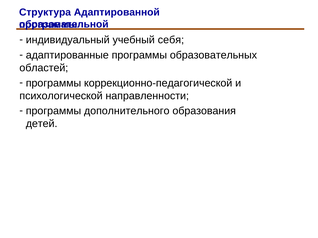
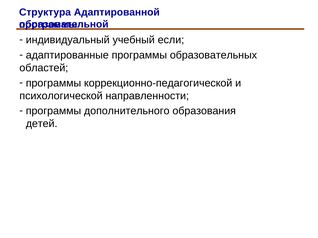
себя: себя -> если (171, 40)
